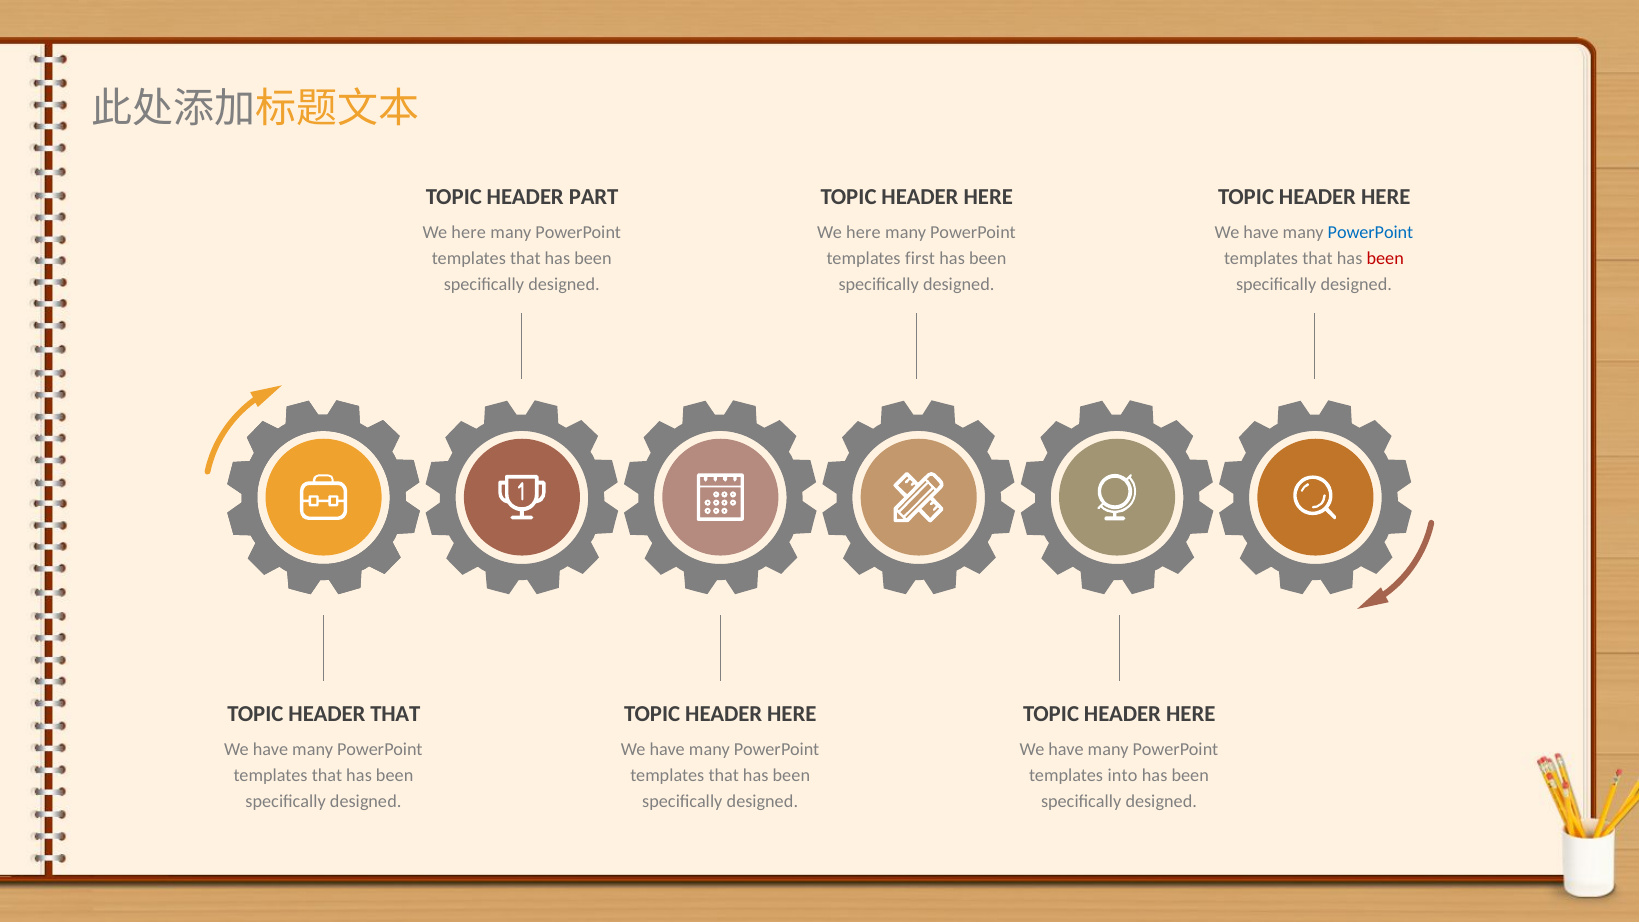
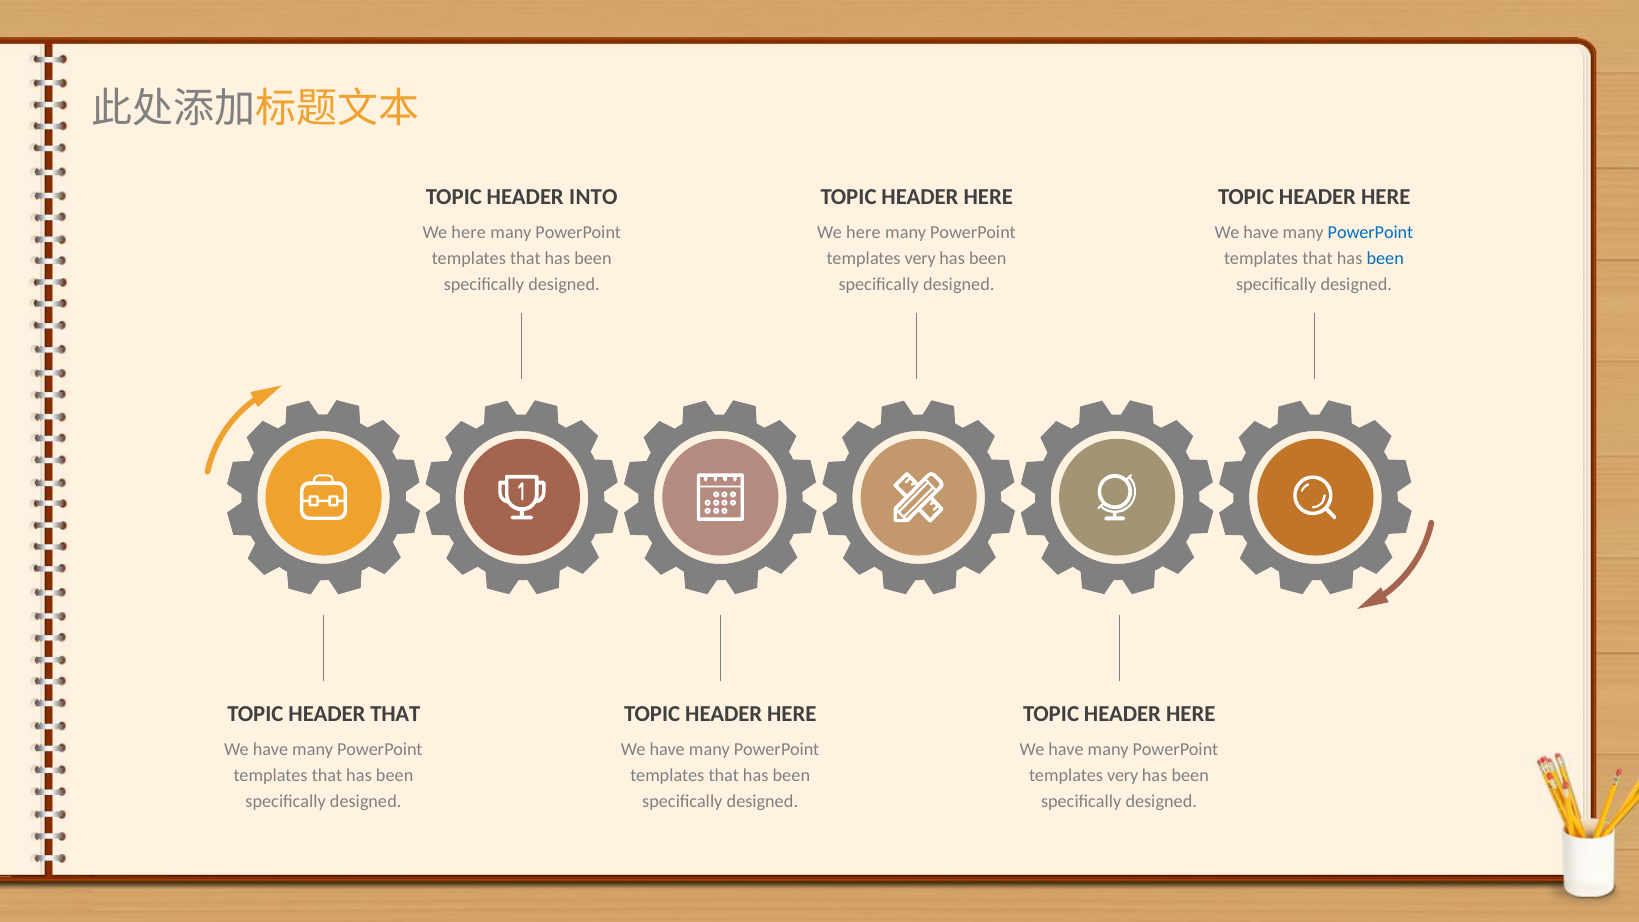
PART: PART -> INTO (593, 197)
first: first -> very (920, 258)
been colour: red -> blue (1385, 258)
into: into -> very (1123, 776)
